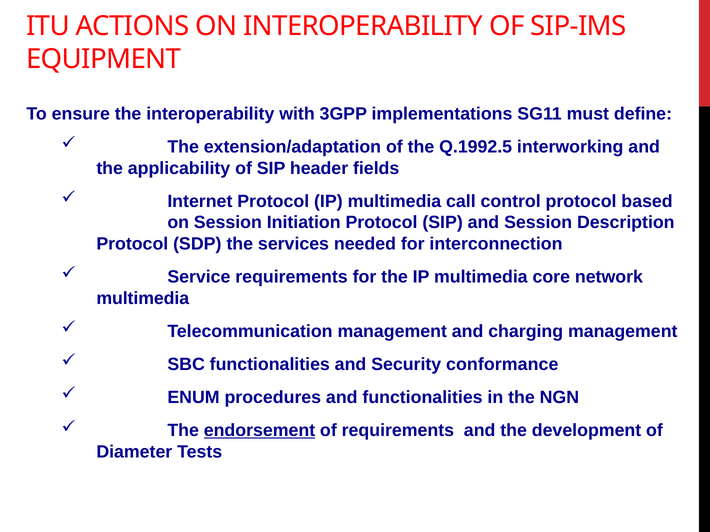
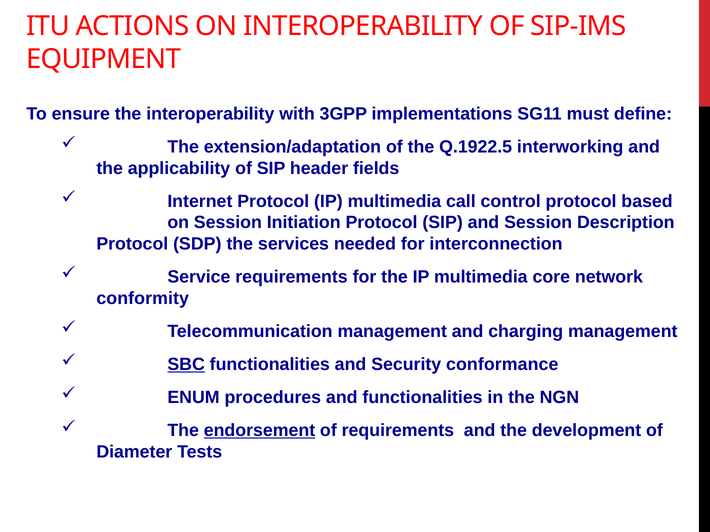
Q.1992.5: Q.1992.5 -> Q.1922.5 (476, 147)
multimedia: multimedia -> conformity (143, 298)
SBC underline: none -> present (186, 365)
